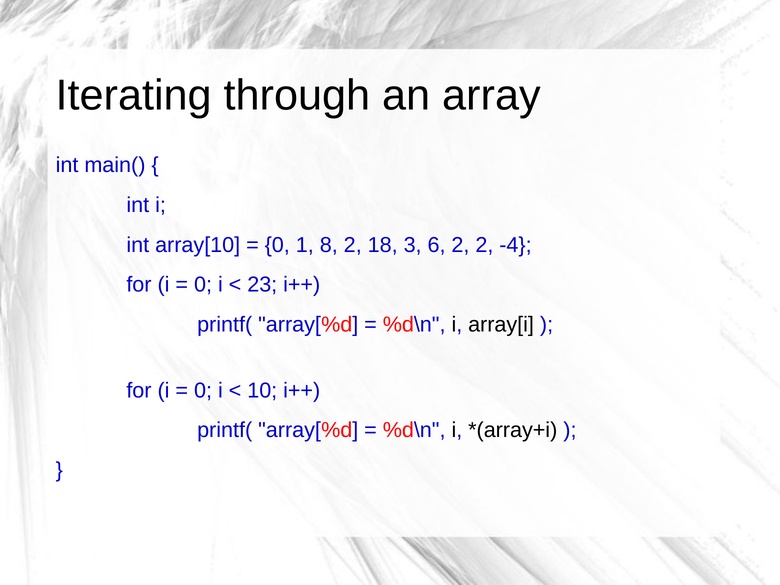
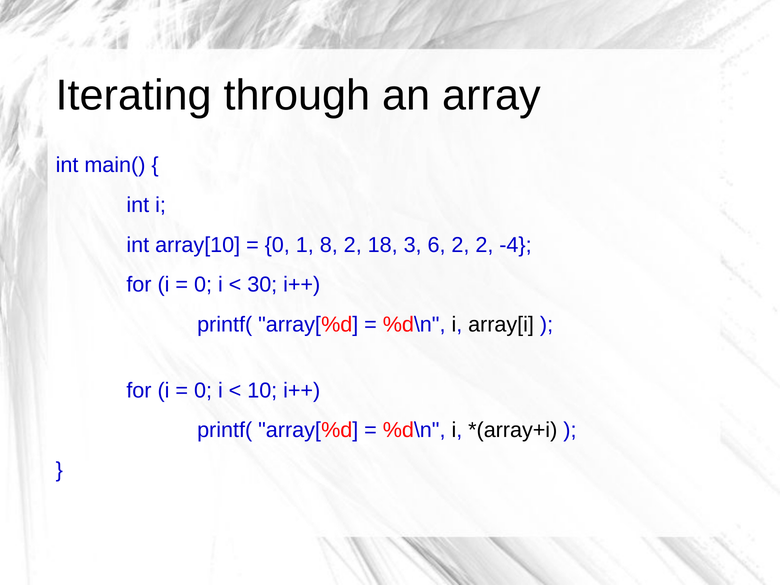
23: 23 -> 30 (262, 285)
